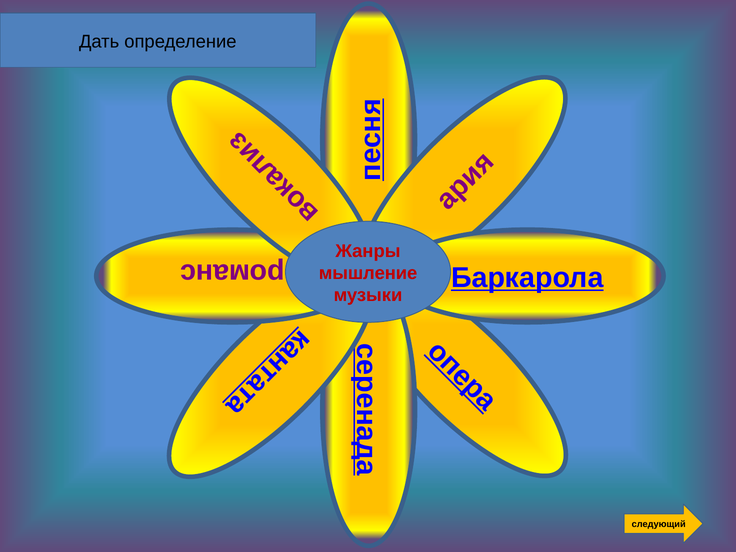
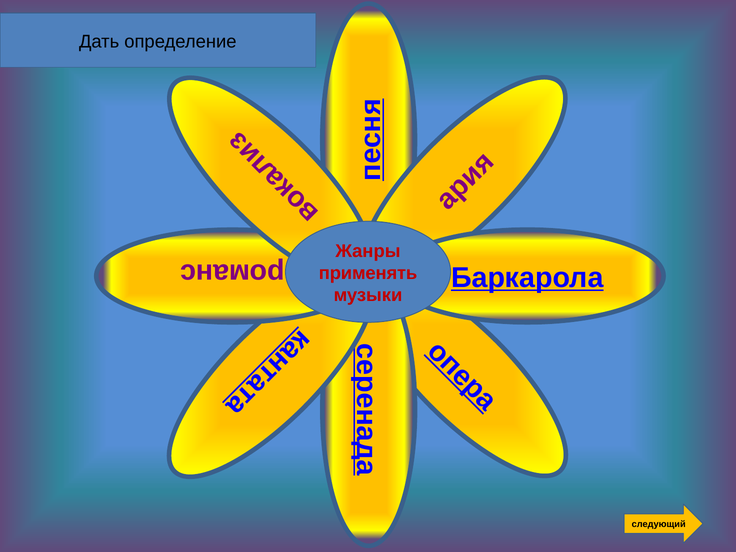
мышление: мышление -> применять (368, 273)
